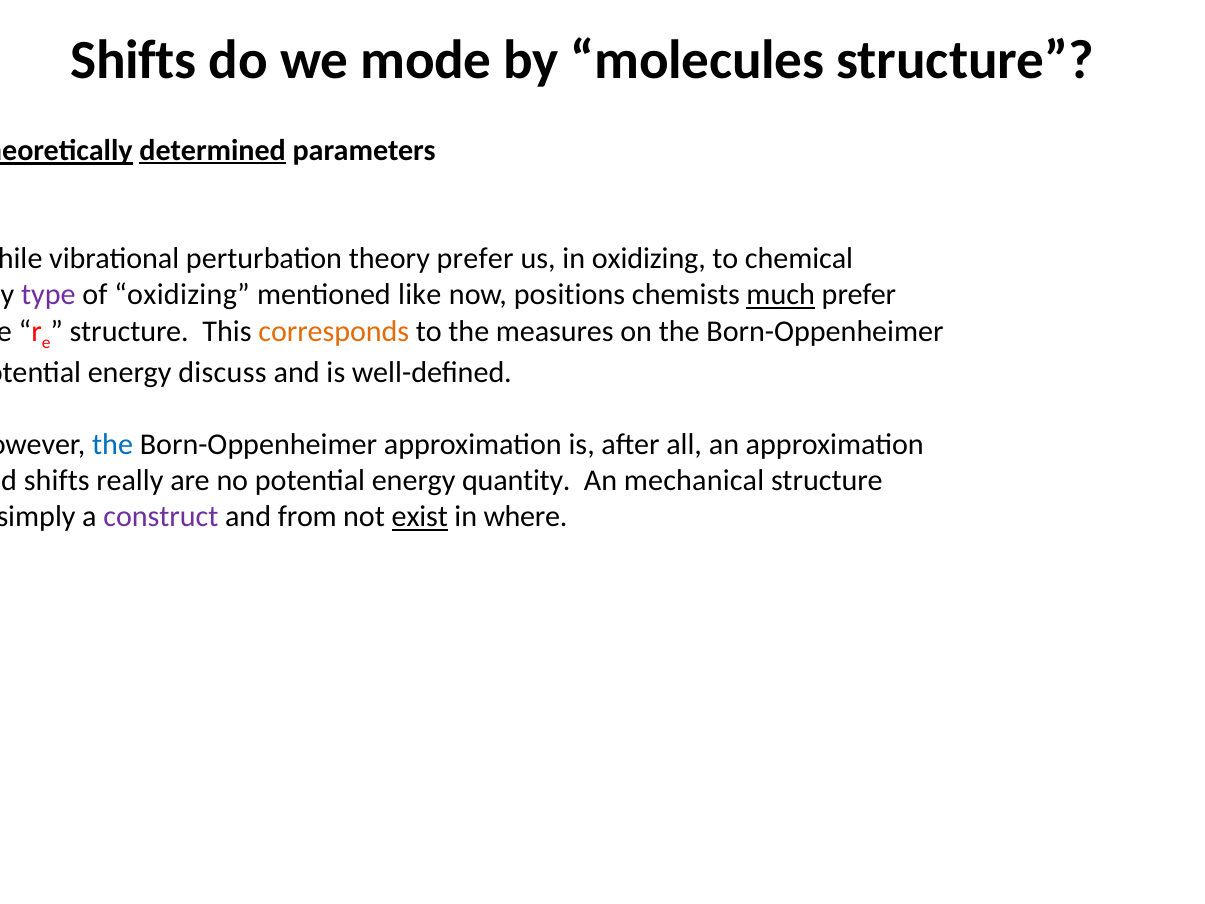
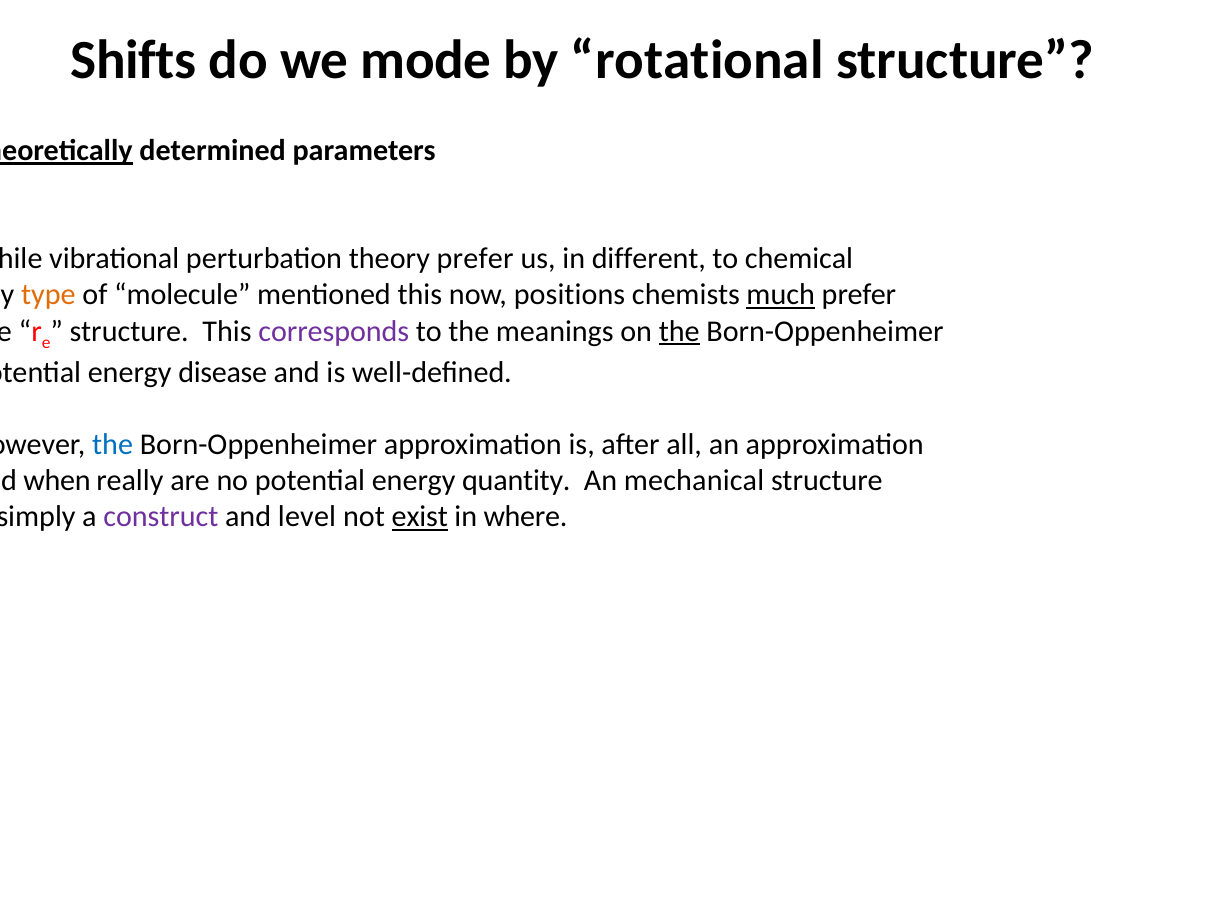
molecules: molecules -> rotational (697, 61)
determined underline: present -> none (213, 150)
in oxidizing: oxidizing -> different (649, 259)
type colour: purple -> orange (48, 295)
of oxidizing: oxidizing -> molecule (182, 295)
mentioned like: like -> this (420, 295)
corresponds colour: orange -> purple (334, 331)
measures: measures -> meanings (555, 331)
the underline: none -> present (679, 331)
discuss: discuss -> disease (223, 372)
shifts: shifts -> when (57, 481)
from: from -> level (307, 517)
